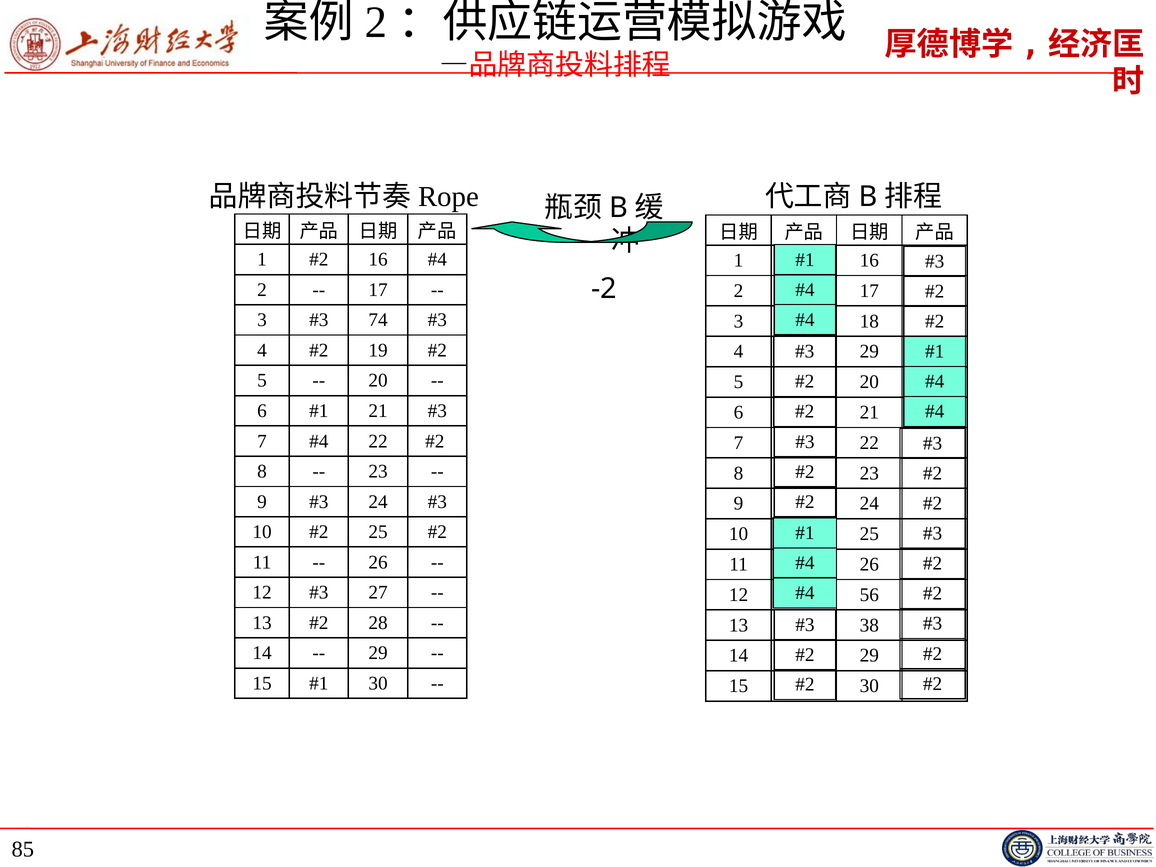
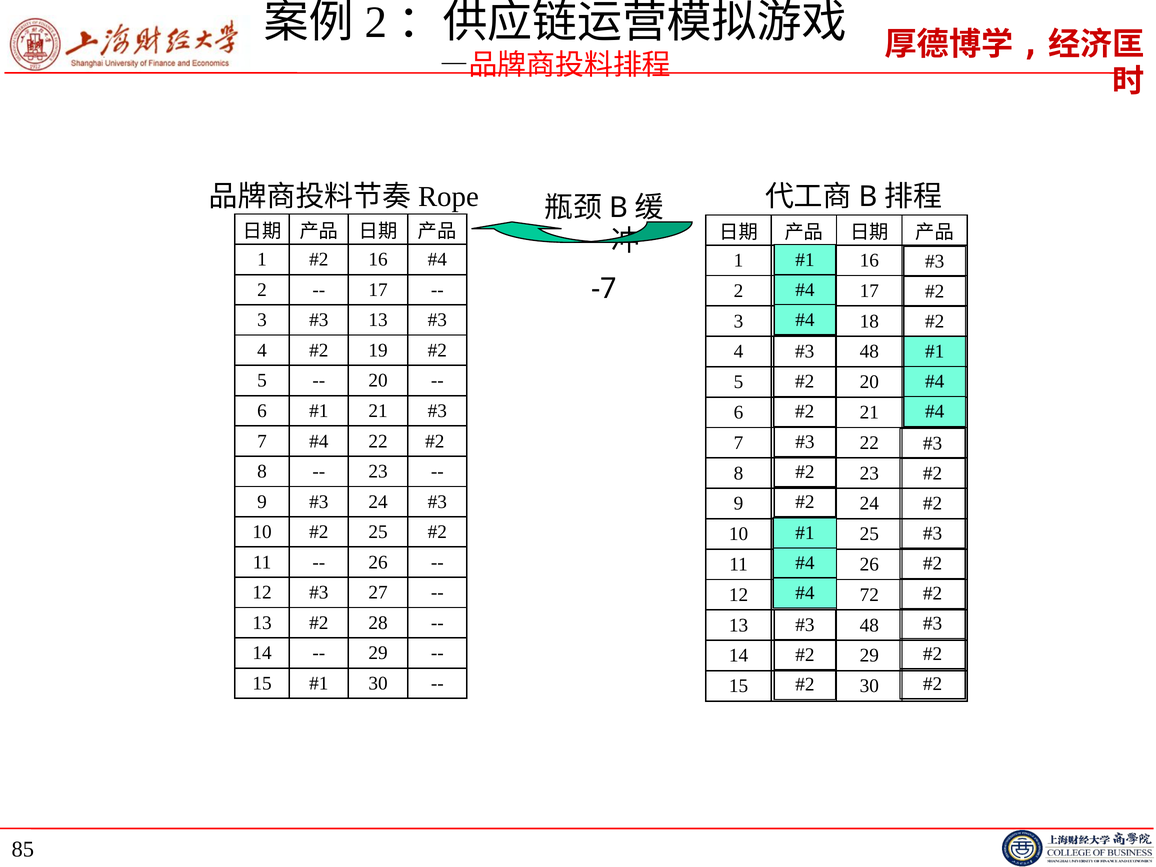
-2: -2 -> -7 (604, 289)
74: 74 -> 13 (378, 320)
4 29: 29 -> 48 (869, 352)
56: 56 -> 72 (869, 595)
13 38: 38 -> 48 (869, 625)
